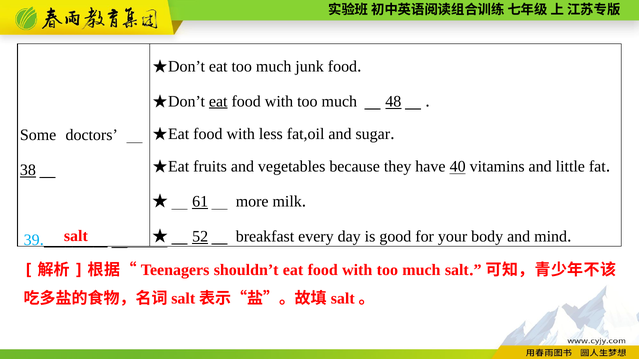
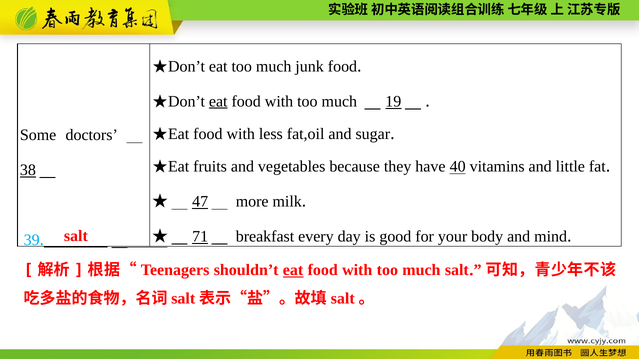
48: 48 -> 19 (393, 101)
61: 61 -> 47 (200, 202)
52: 52 -> 71 (200, 237)
eat underline: none -> present (293, 270)
